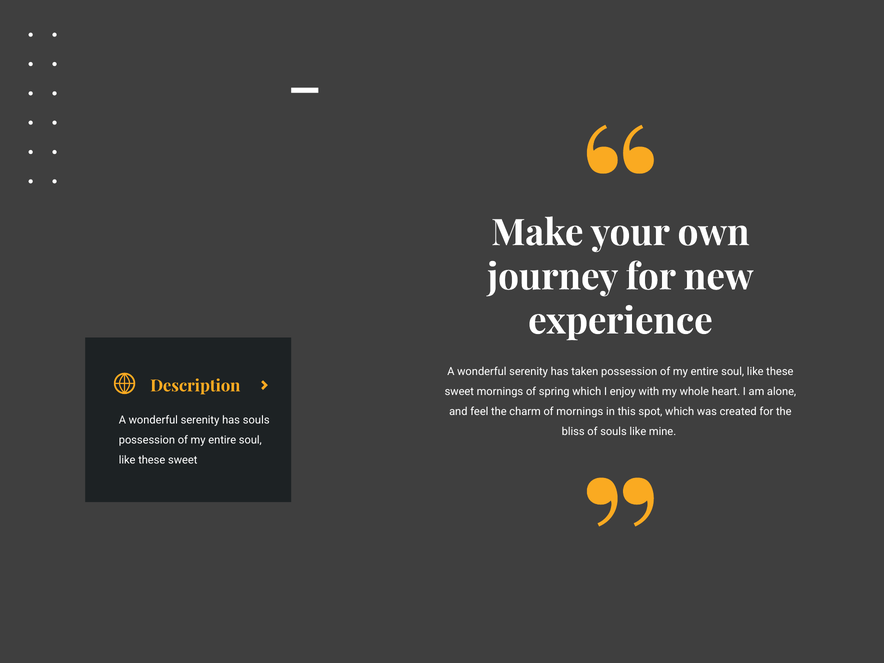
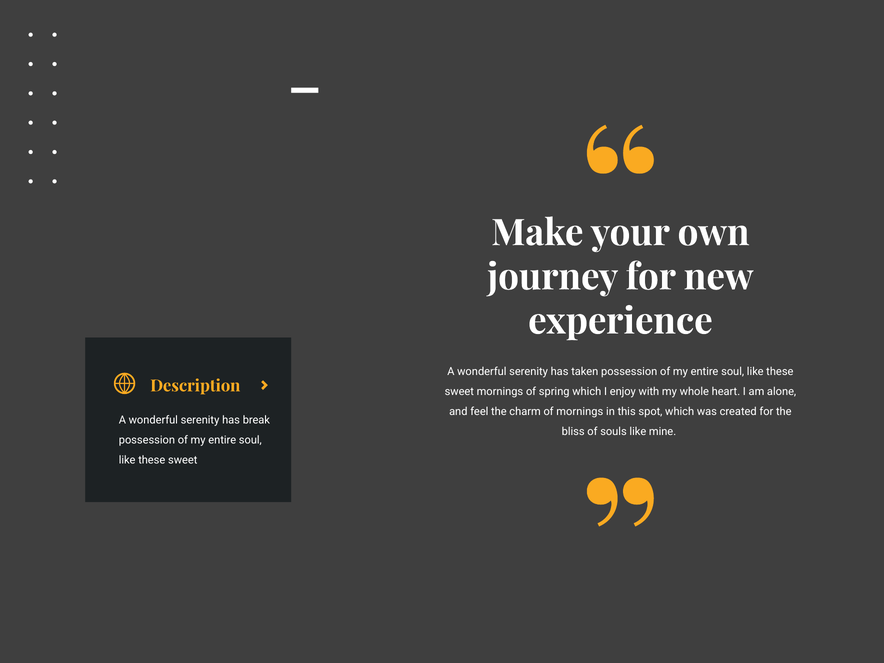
has souls: souls -> break (256, 420)
